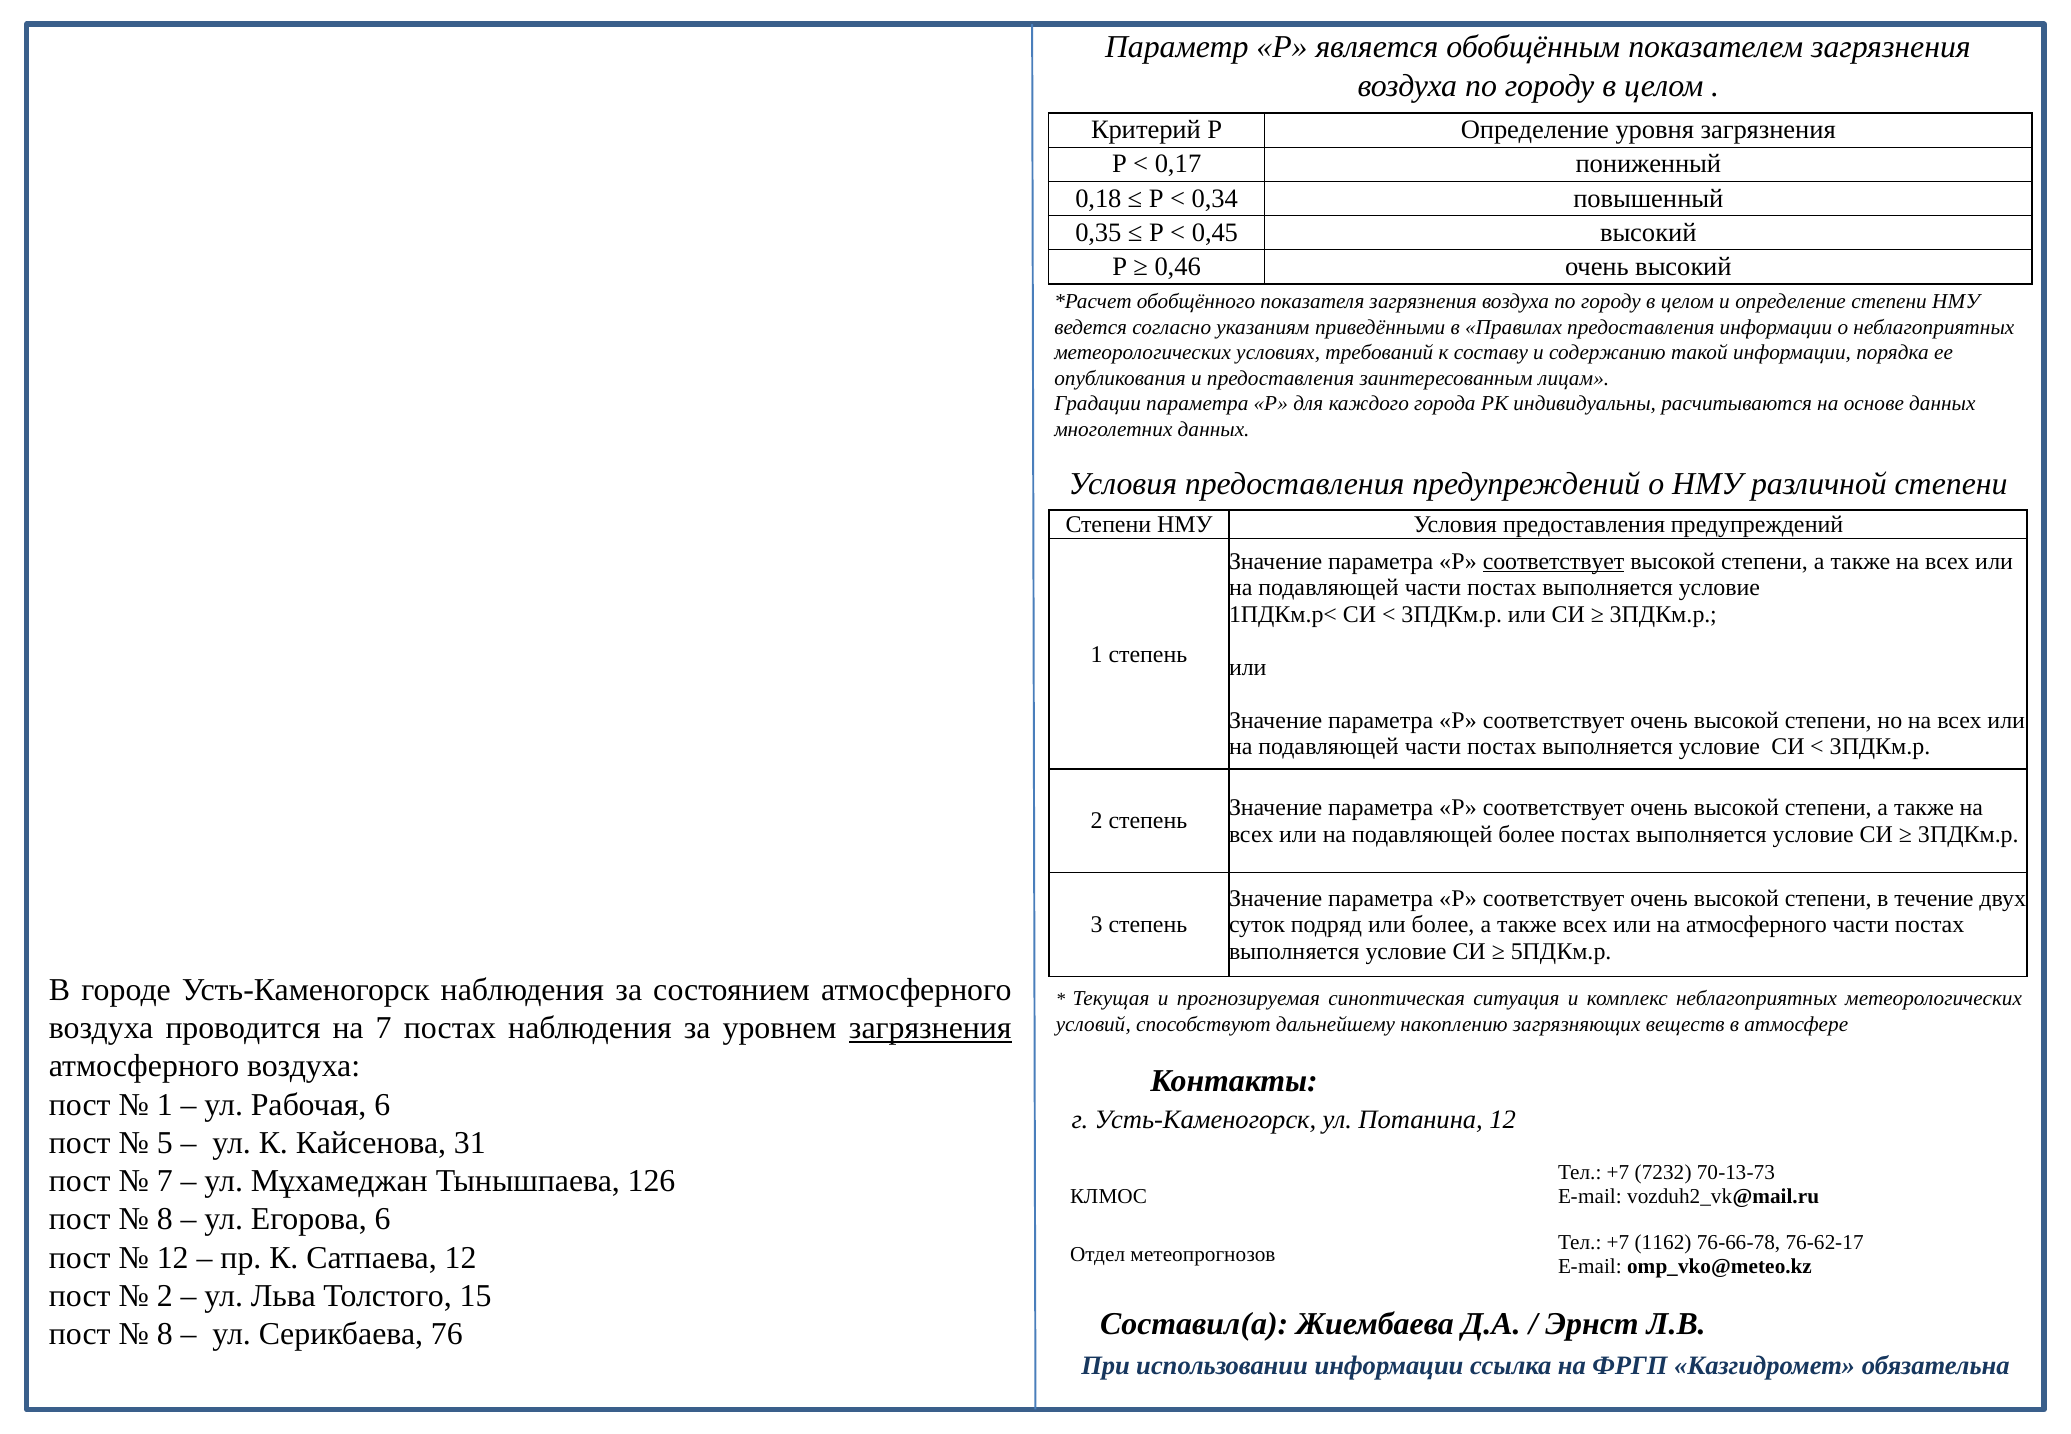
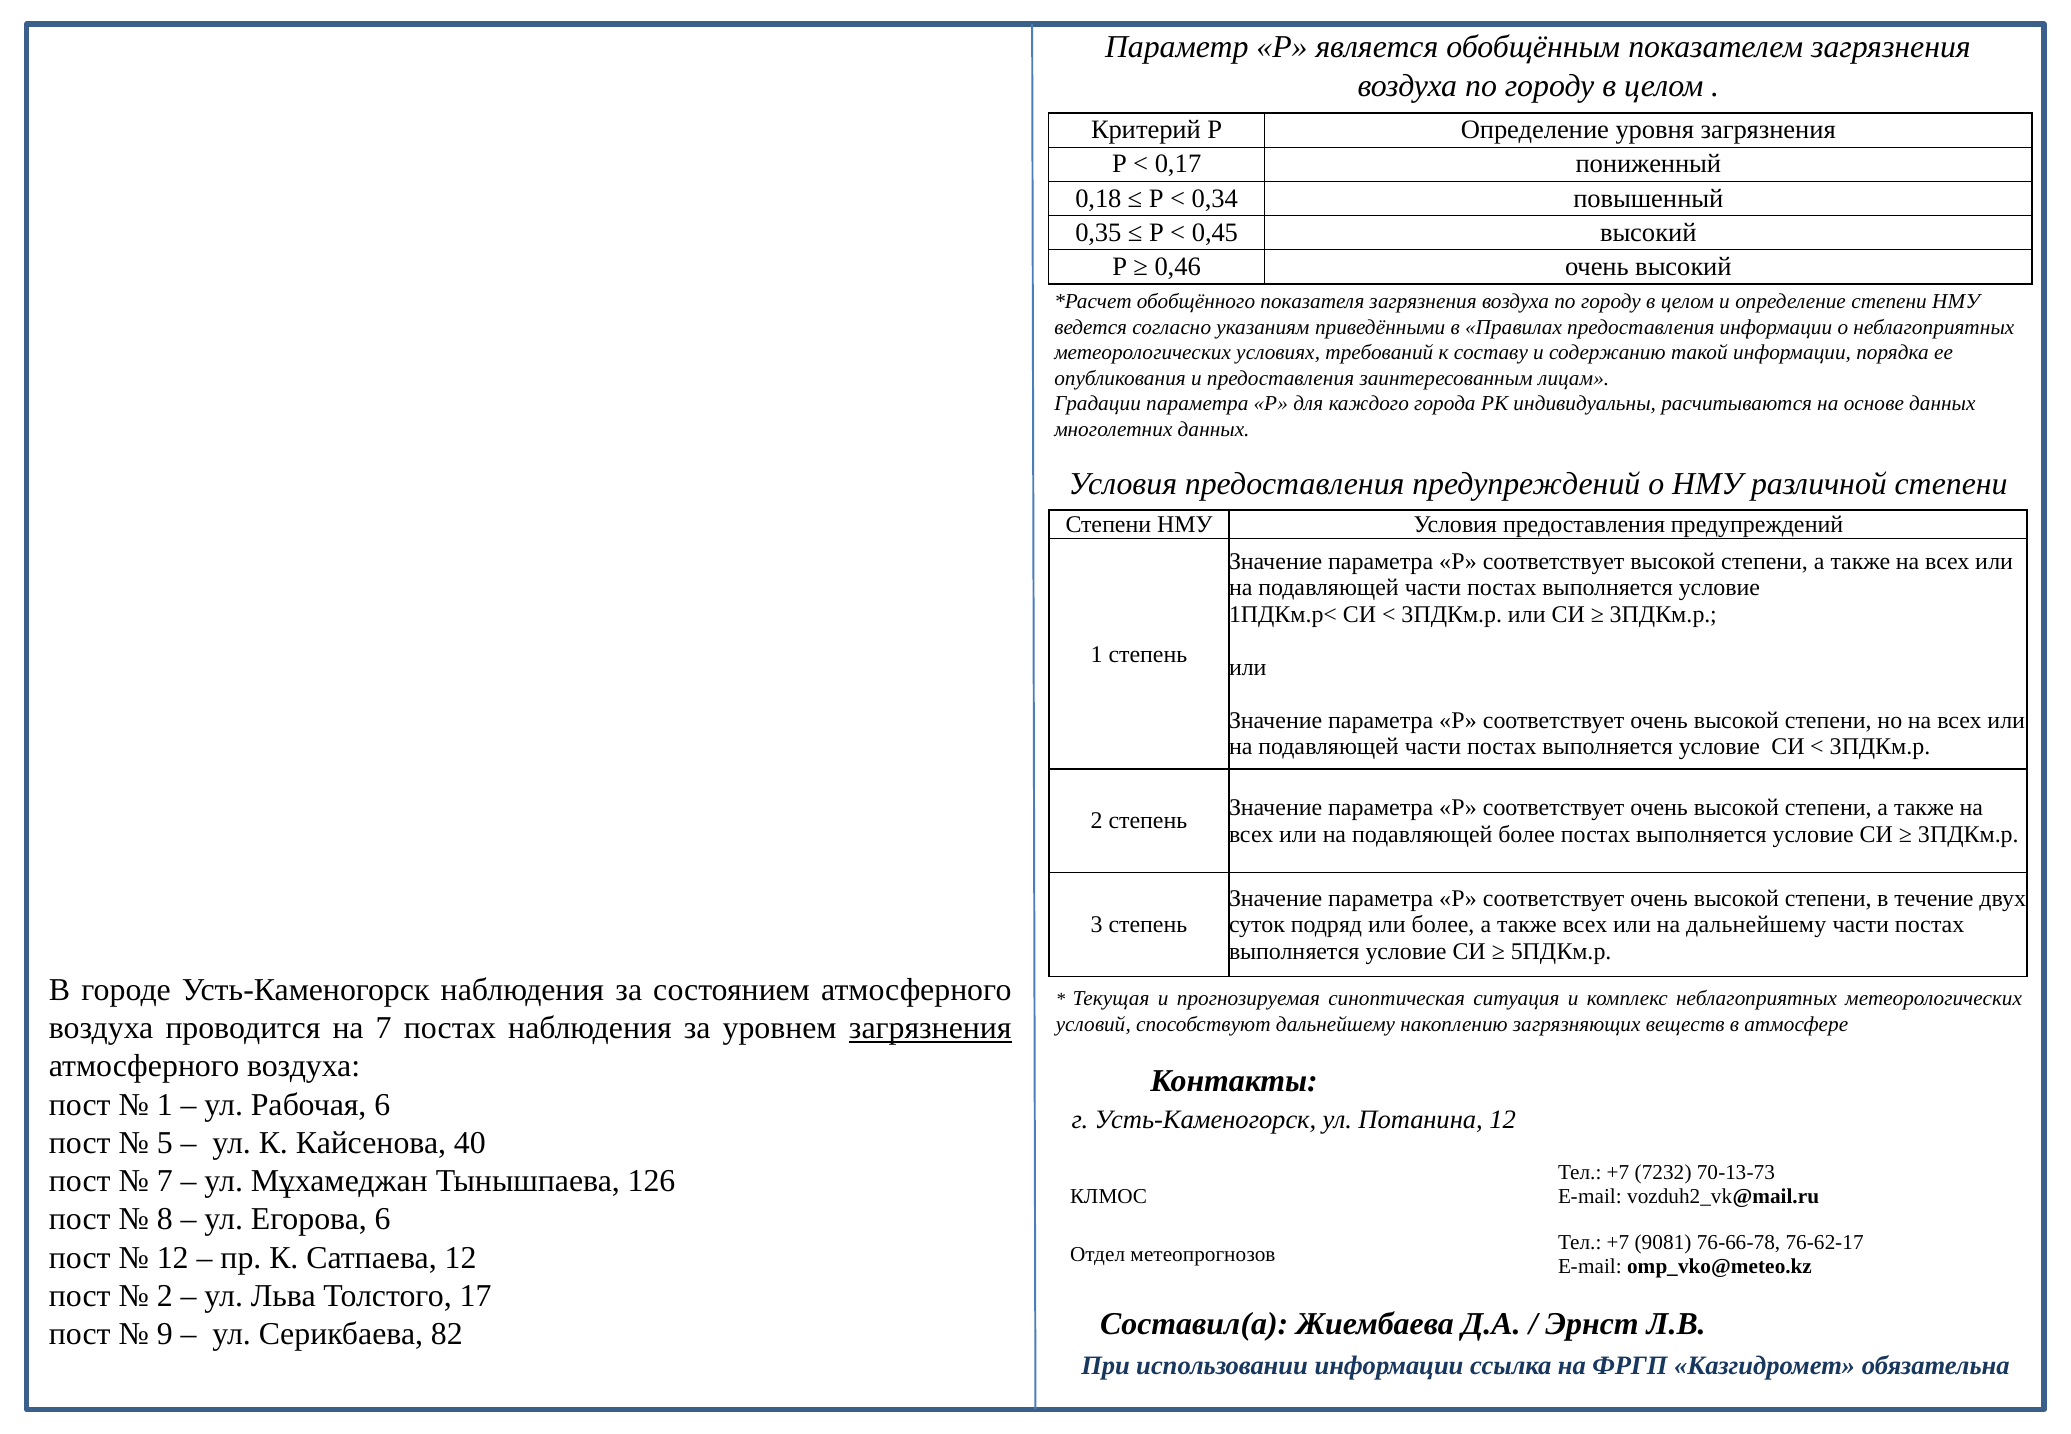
соответствует underline: present -> none (1554, 561)
на атмосферного: атмосферного -> дальнейшему (1756, 924)
31: 31 -> 40 (470, 1143)
1162: 1162 -> 9081 (1663, 1242)
15: 15 -> 17 (476, 1296)
8: 8 -> 9 (165, 1334)
76: 76 -> 82 (447, 1334)
